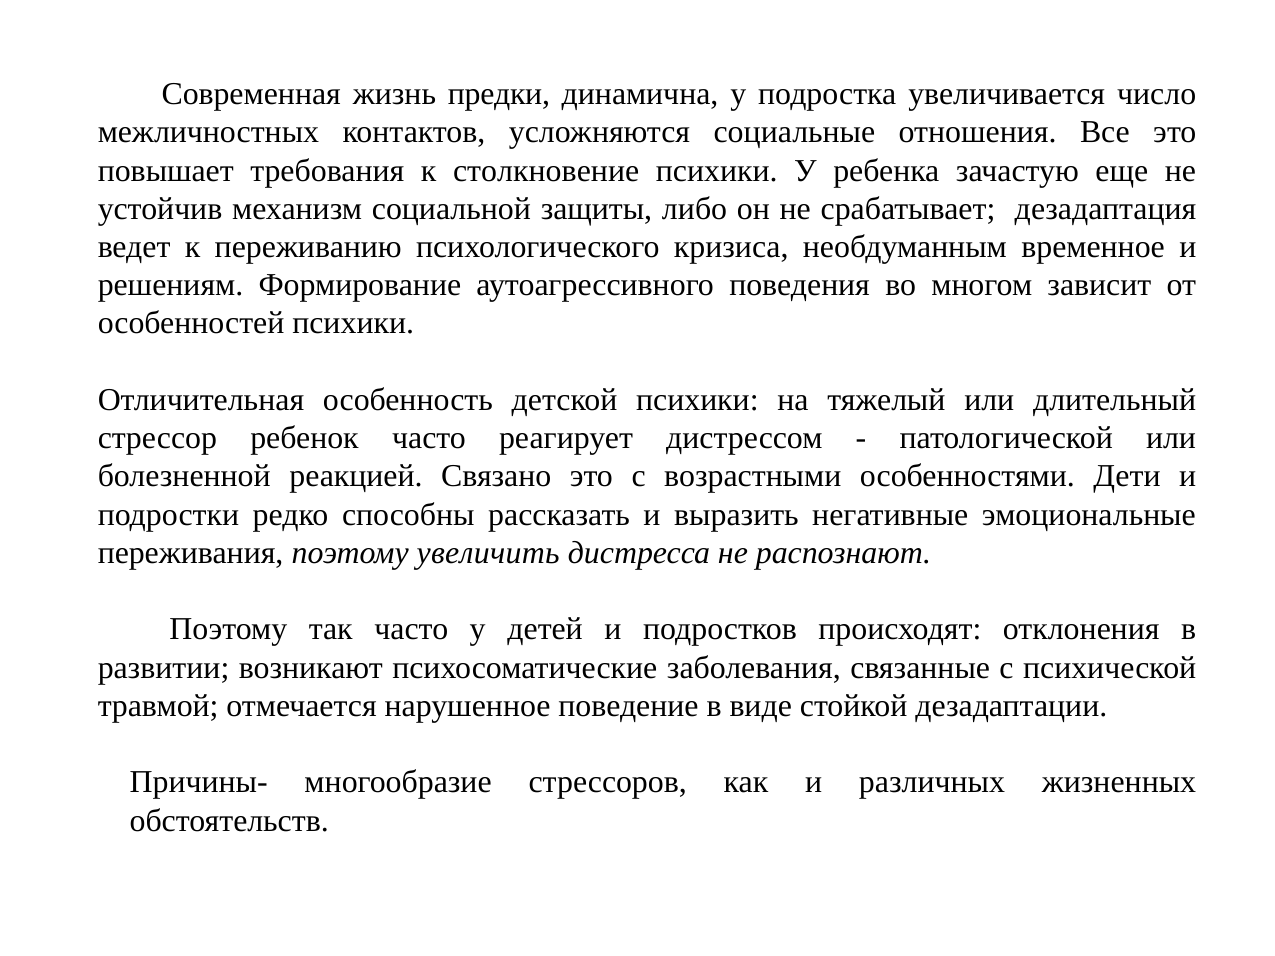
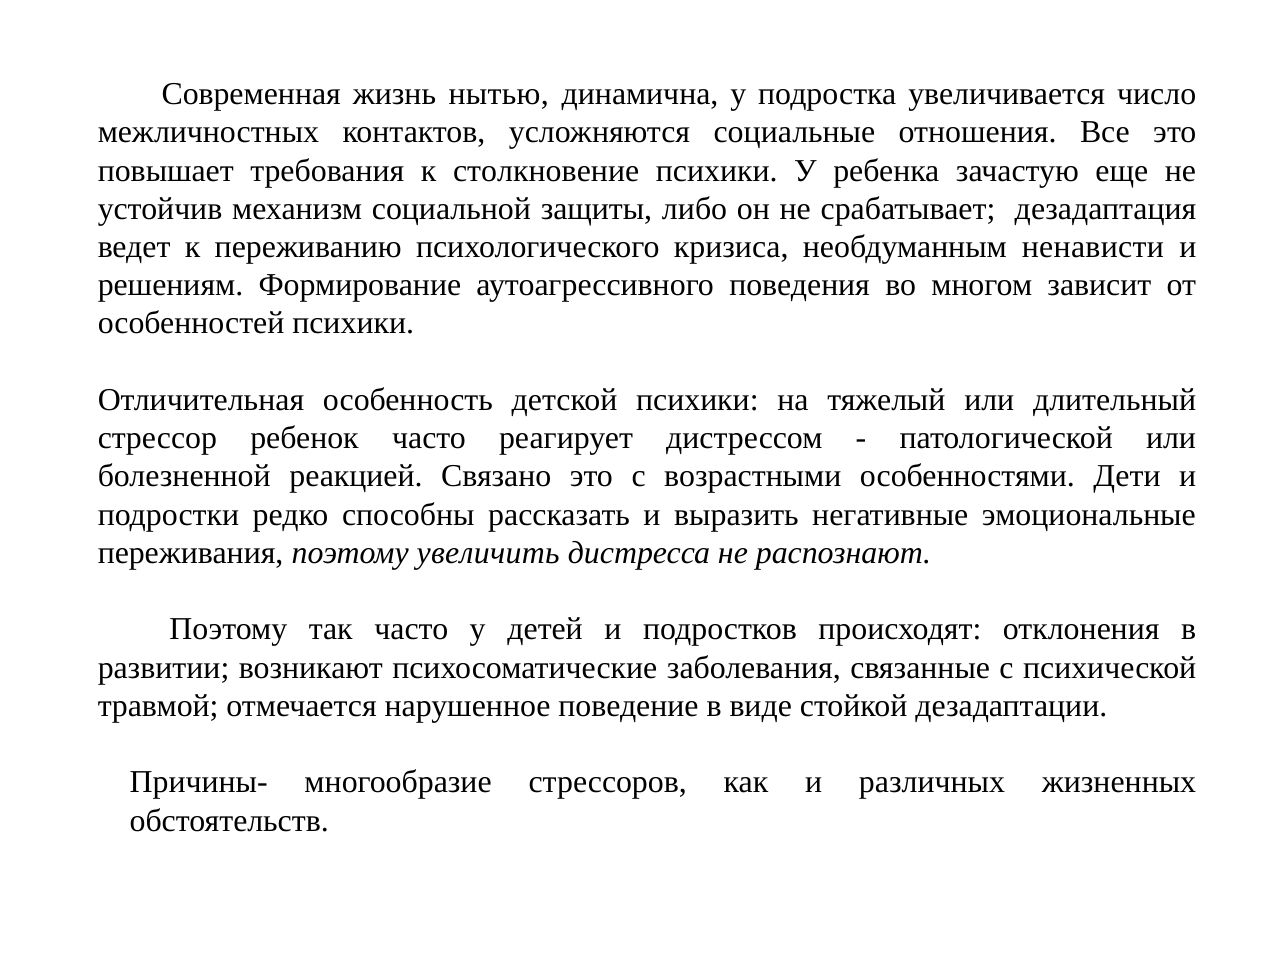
предки: предки -> нытью (499, 94)
временное: временное -> ненависти (1093, 247)
